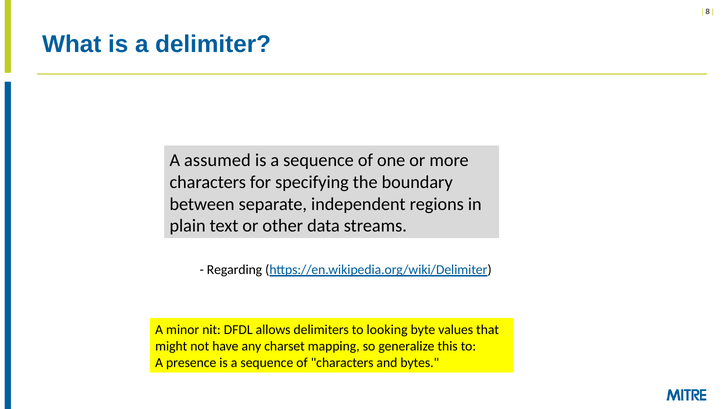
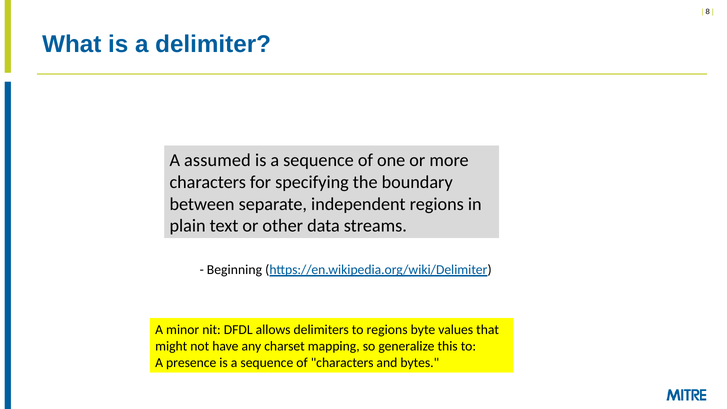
Regarding: Regarding -> Beginning (234, 270)
to looking: looking -> regions (387, 330)
